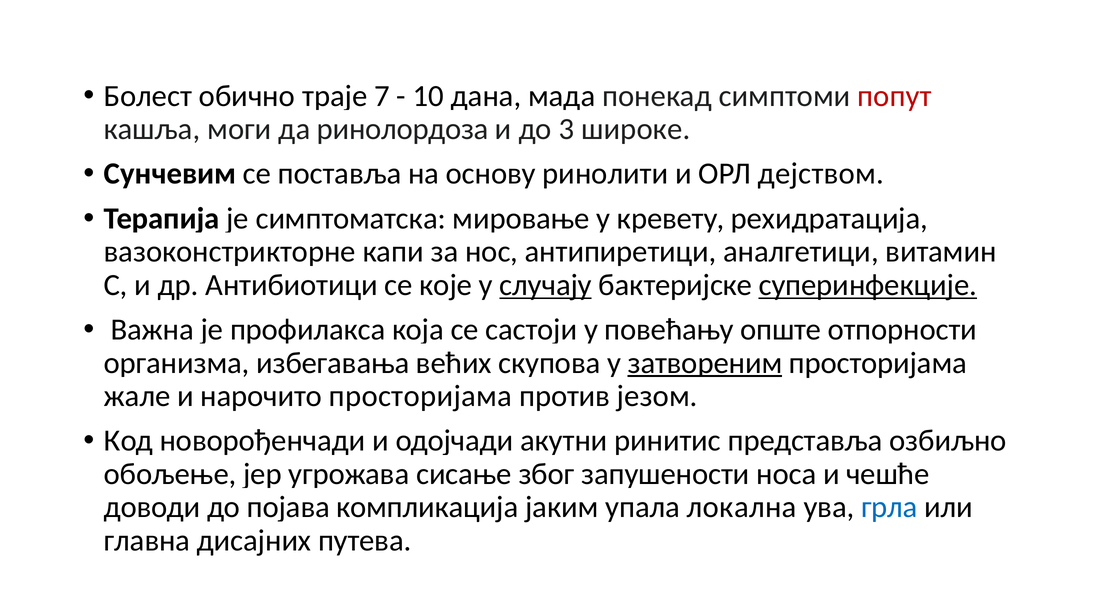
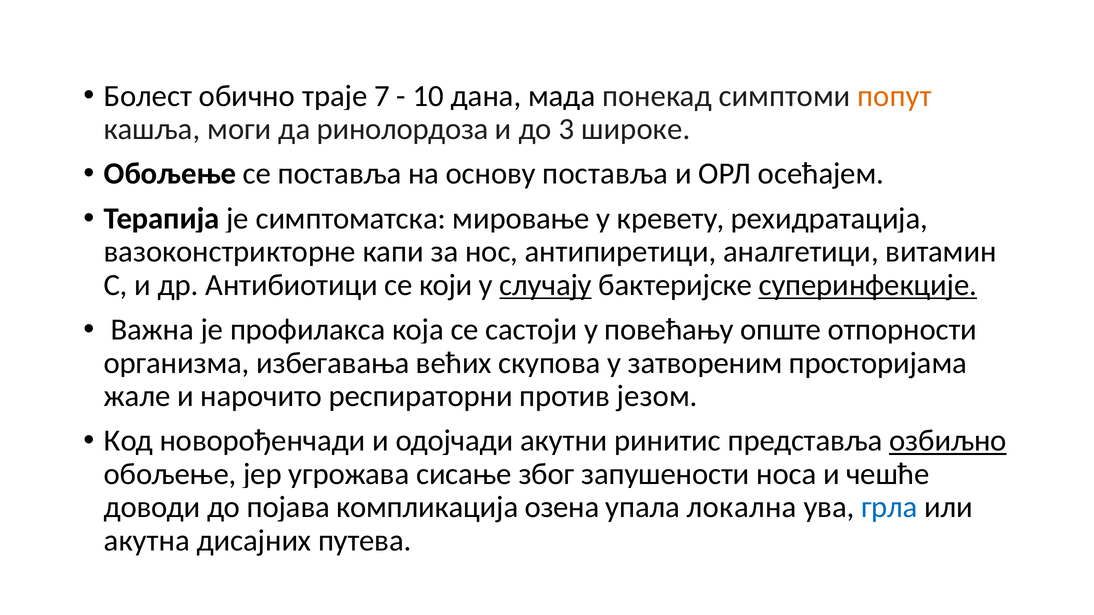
попут colour: red -> orange (894, 96)
Сунчевим: Сунчевим -> Обољење (170, 174)
основу ринолити: ринолити -> поставља (605, 174)
дејством: дејством -> осећајем (821, 174)
које: које -> који (446, 285)
затвореним underline: present -> none (705, 363)
нарочито просторијама: просторијама -> респираторни (421, 396)
озбиљно underline: none -> present (948, 441)
јаким: јаким -> озена (562, 508)
главна: главна -> акутна (147, 541)
